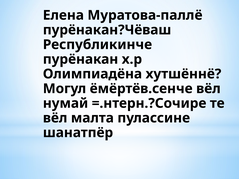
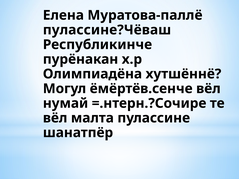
пурёнакан?Чёваш: пурёнакан?Чёваш -> пулассине?Чёваш (107, 30)
